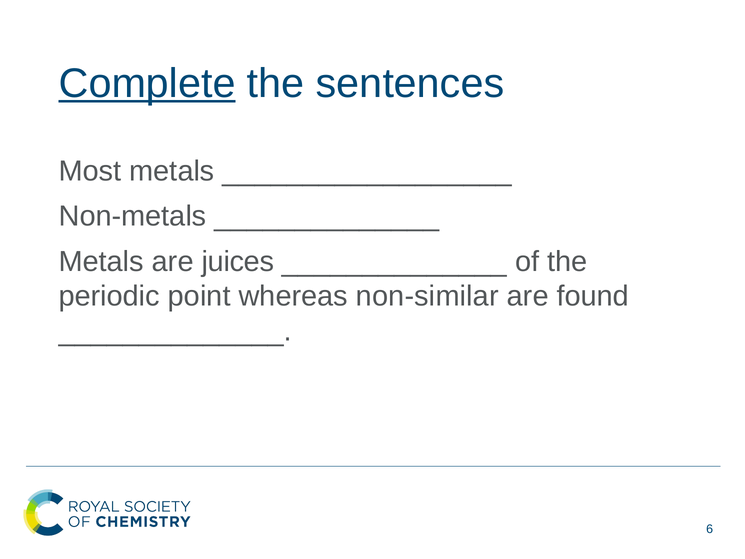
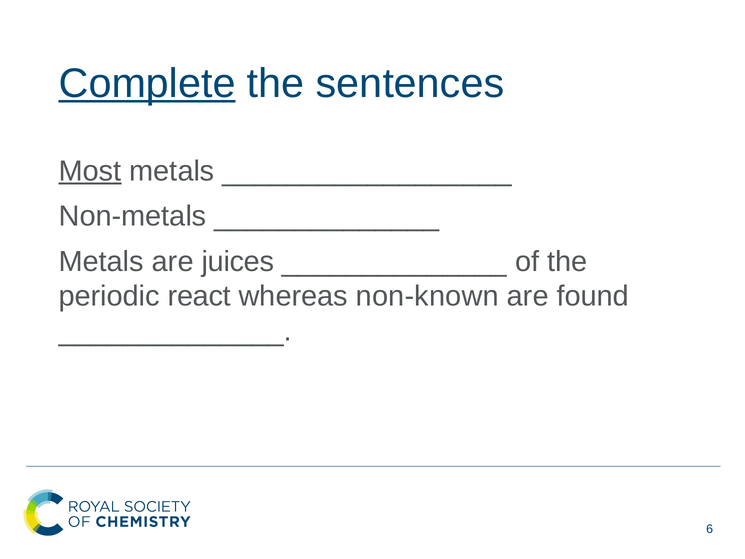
Most underline: none -> present (90, 171)
point: point -> react (199, 296)
non-similar: non-similar -> non-known (427, 296)
